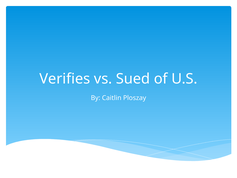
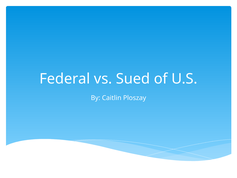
Verifies: Verifies -> Federal (65, 79)
